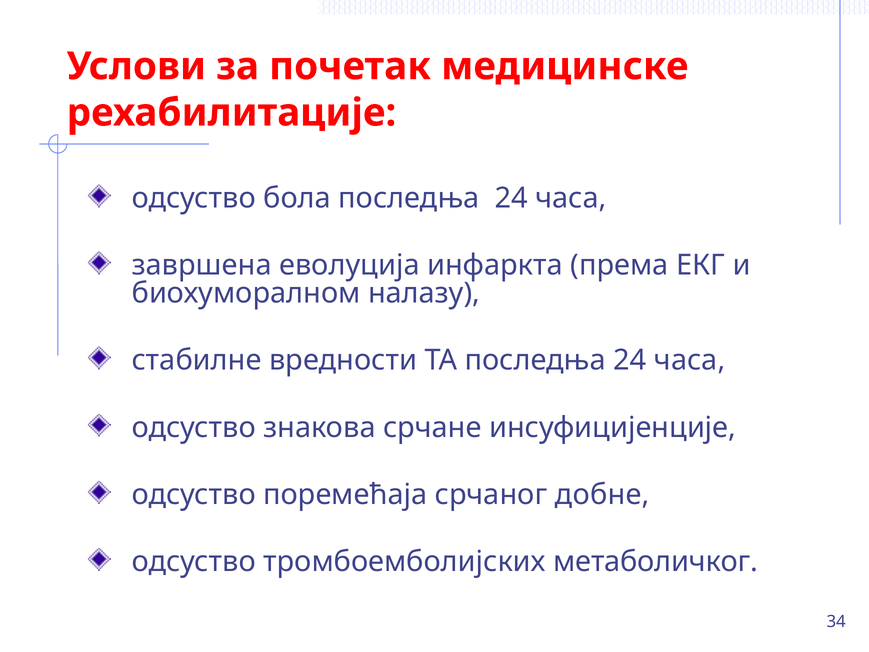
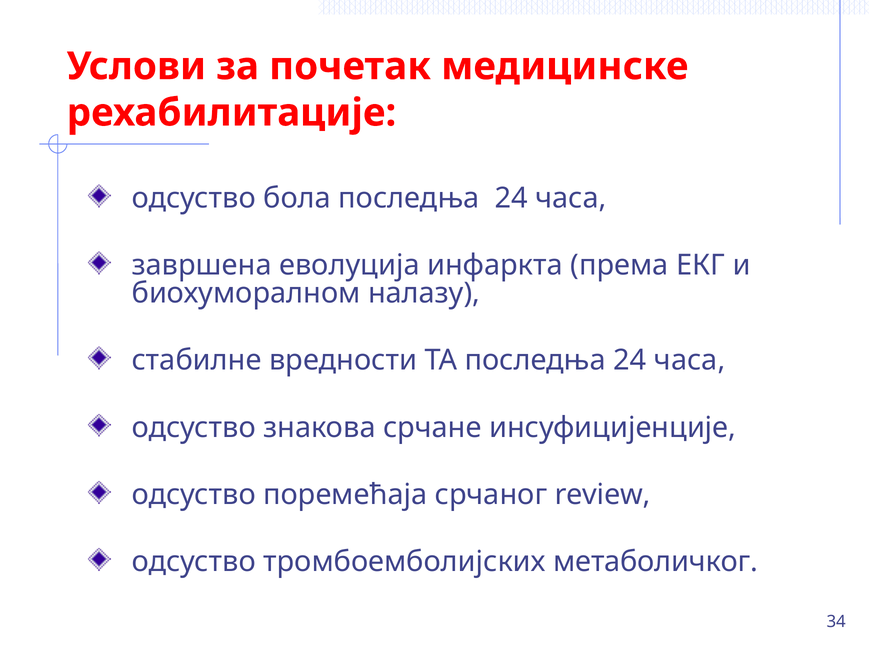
добне: добне -> review (603, 495)
